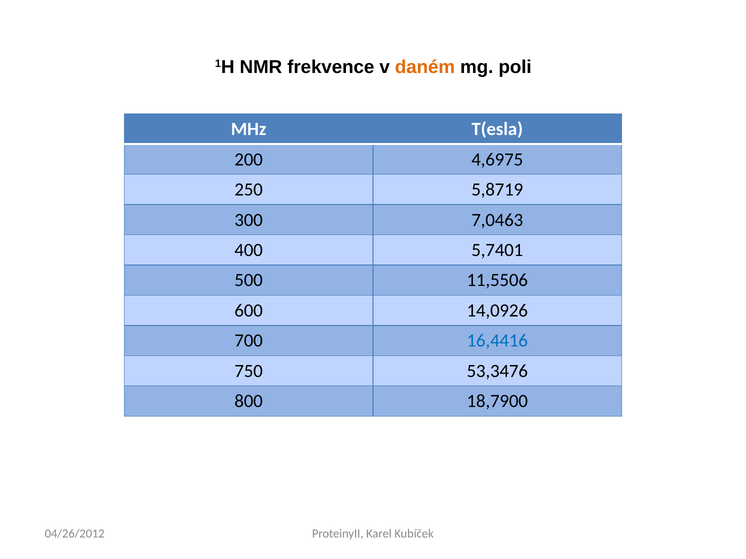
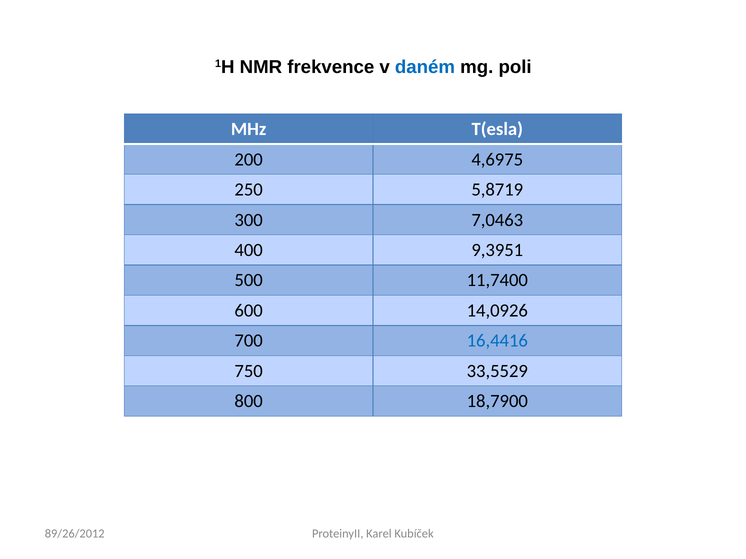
daném colour: orange -> blue (425, 67)
5,7401: 5,7401 -> 9,3951 (497, 250)
11,5506: 11,5506 -> 11,7400 (497, 281)
53,3476: 53,3476 -> 33,5529 (497, 371)
04/26/2012: 04/26/2012 -> 89/26/2012 (75, 534)
